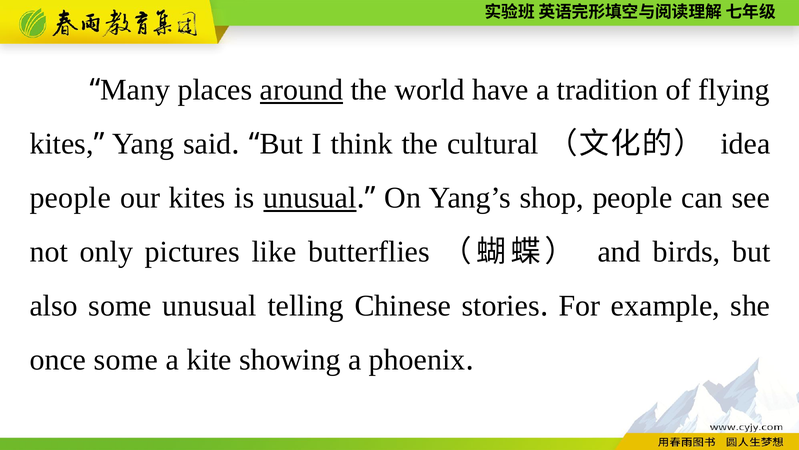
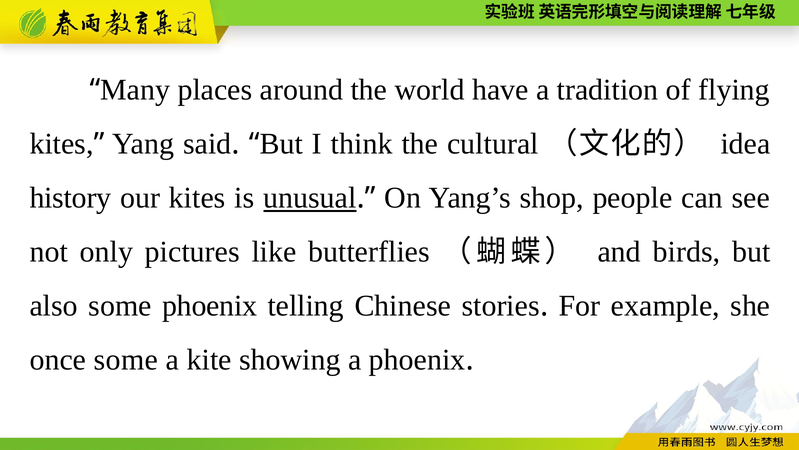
around underline: present -> none (302, 90)
people: people -> history (70, 198)
some unusual: unusual -> phoenix (210, 306)
